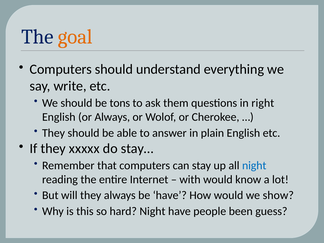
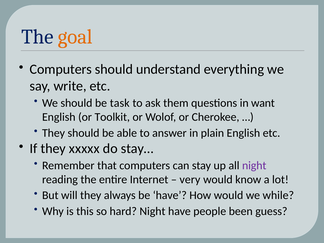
tons: tons -> task (120, 103)
right: right -> want (263, 103)
or Always: Always -> Toolkit (112, 117)
night colour: blue -> purple (254, 166)
with: with -> very (190, 180)
show: show -> while (278, 195)
